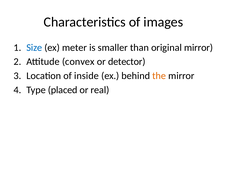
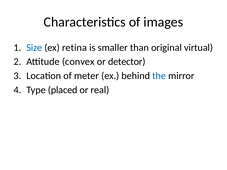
meter: meter -> retina (74, 48)
original mirror: mirror -> virtual (199, 48)
inside: inside -> meter (87, 76)
the colour: orange -> blue (159, 76)
